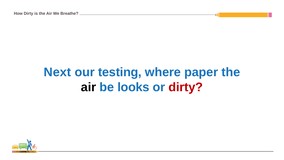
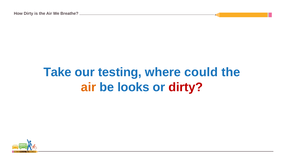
Next: Next -> Take (57, 72)
paper: paper -> could (201, 72)
air colour: black -> orange (88, 87)
